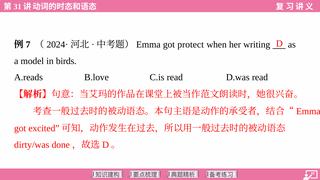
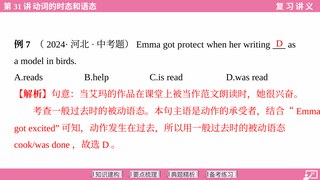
B.love: B.love -> B.help (97, 77)
dirty/was: dirty/was -> cook/was (32, 145)
